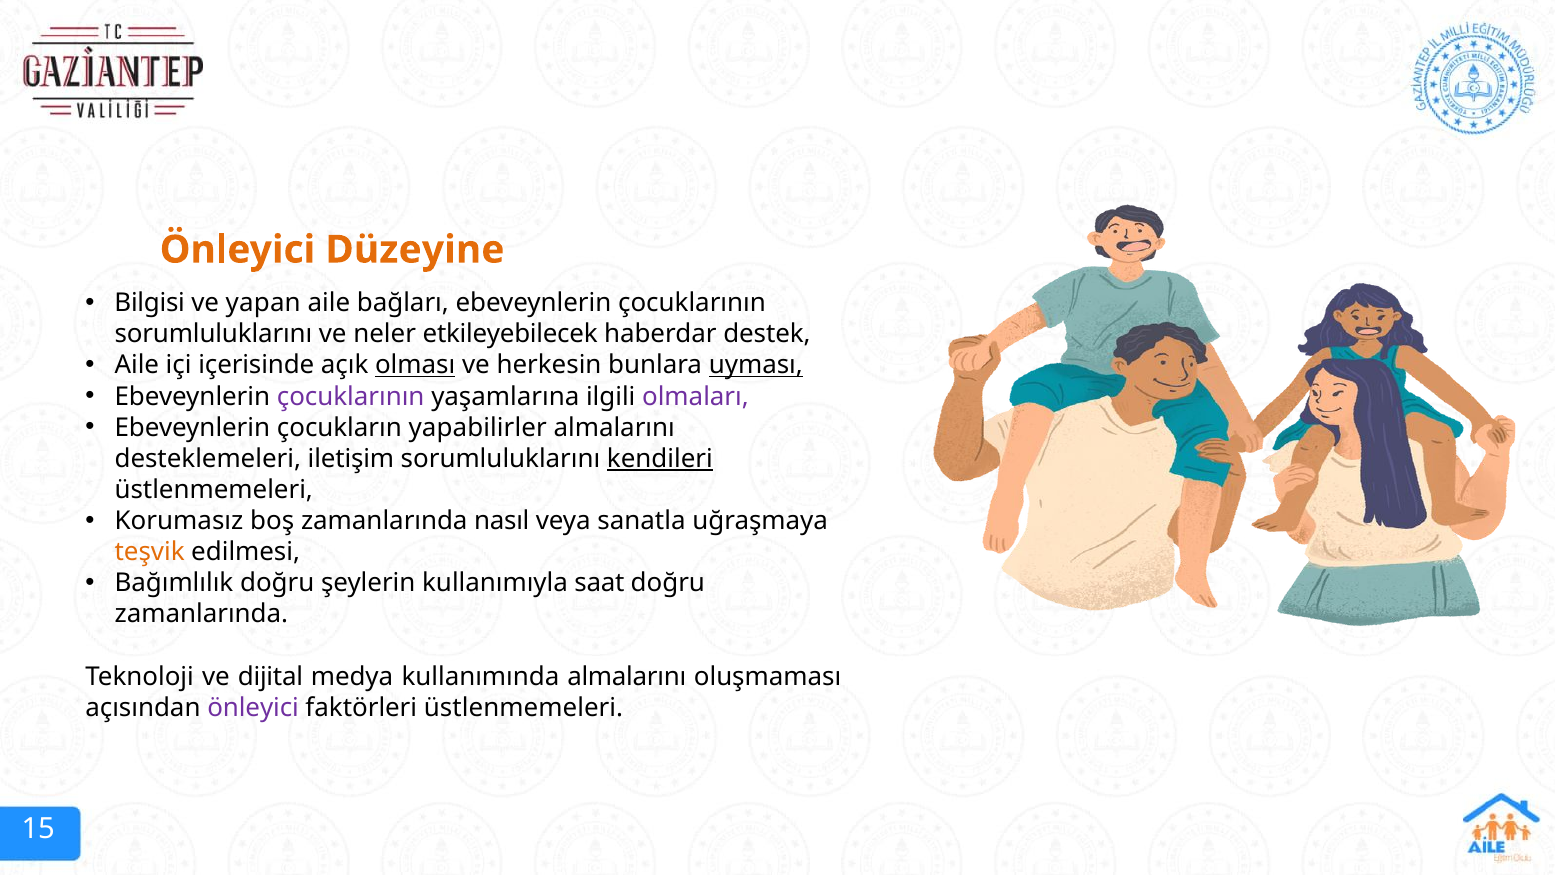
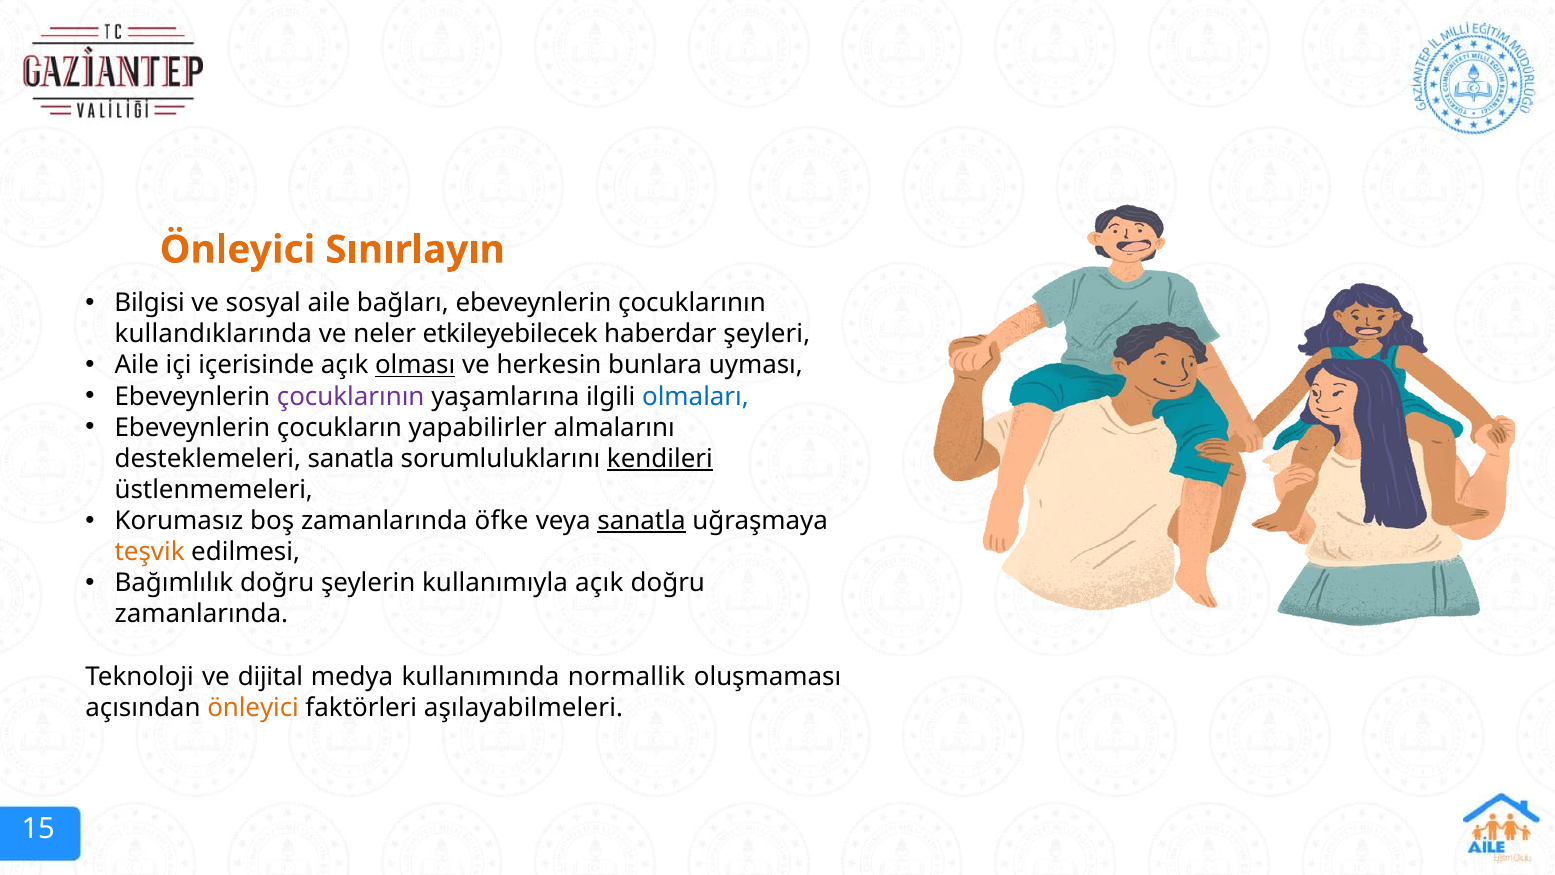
Düzeyine: Düzeyine -> Sınırlayın (415, 250)
yapan: yapan -> sosyal (263, 303)
sorumluluklarını: sorumluluklarını -> kullandıklarında (213, 334)
destek: destek -> şeyleri (767, 334)
uyması underline: present -> none (756, 365)
olmaları colour: purple -> blue (695, 396)
desteklemeleri iletişim: iletişim -> sanatla (351, 459)
nasıl: nasıl -> öfke (501, 521)
sanatla underline: none -> present (642, 521)
kullanımıyla saat: saat -> açık (599, 583)
kullanımında almalarını: almalarını -> normallik (627, 676)
önleyici colour: purple -> orange (253, 707)
faktörleri üstlenmemeleri: üstlenmemeleri -> aşılayabilmeleri (523, 707)
